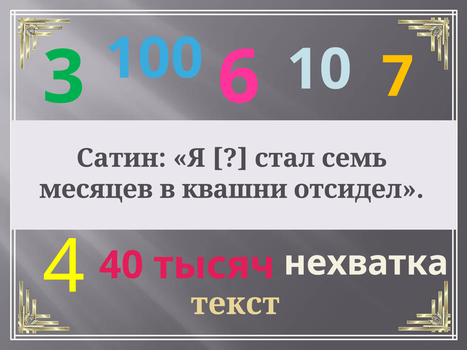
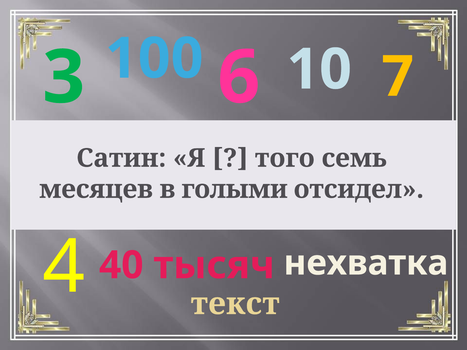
стал: стал -> того (285, 158)
квашни: квашни -> голыми (235, 189)
